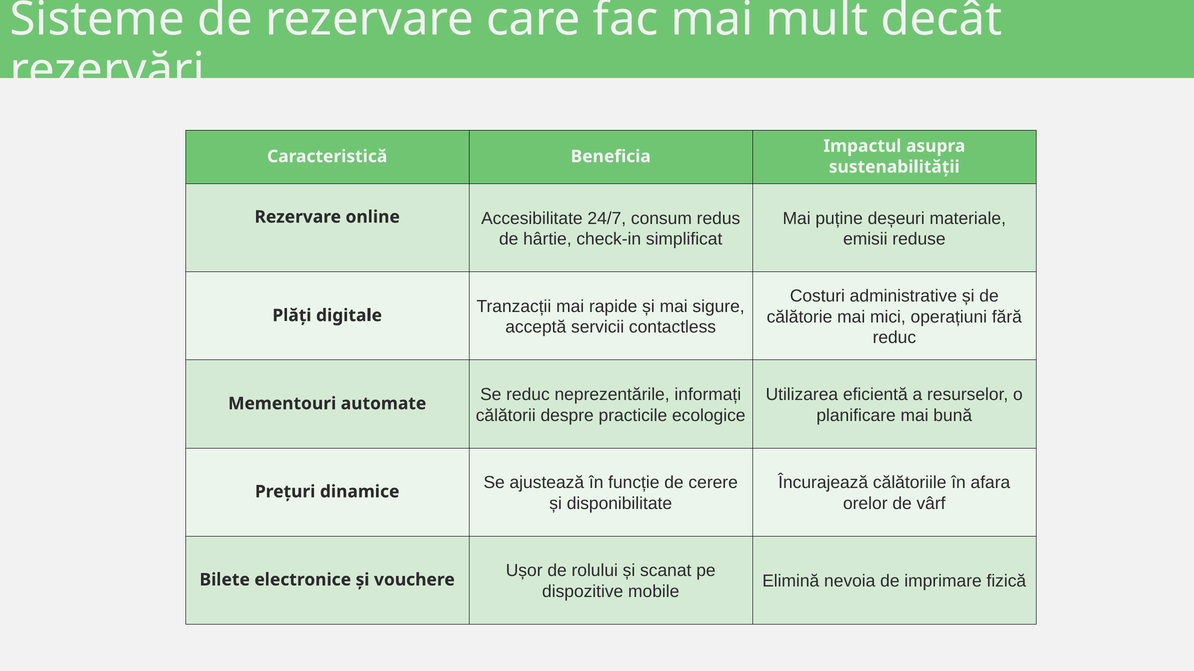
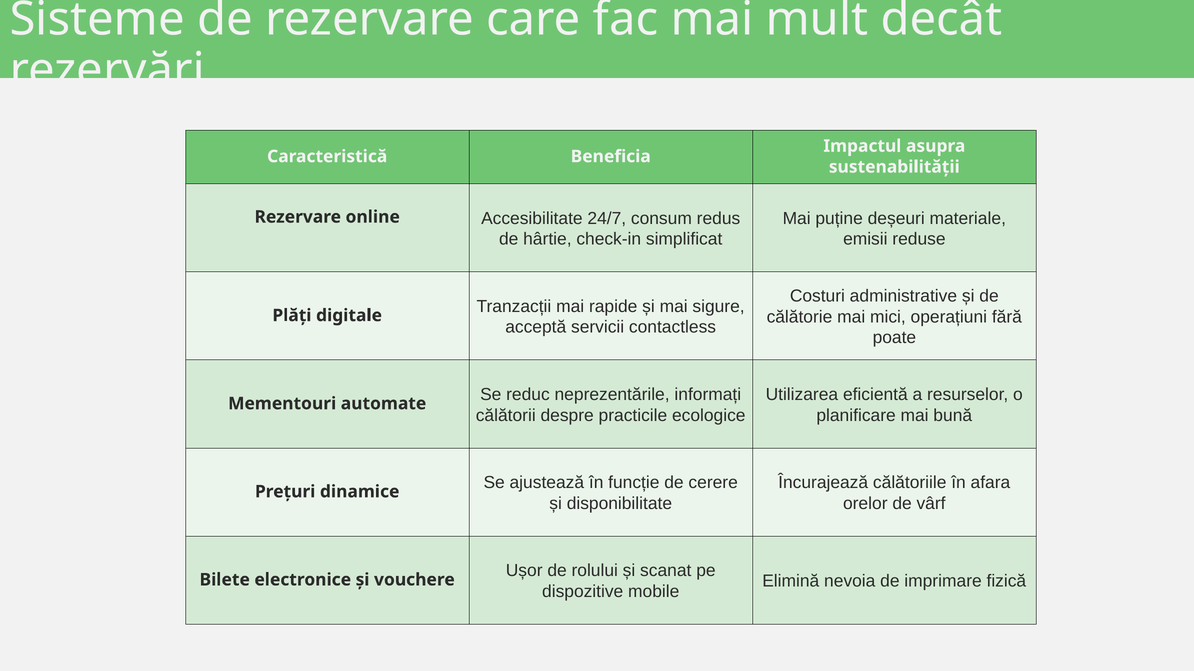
reduc: reduc -> poate (894, 338)
